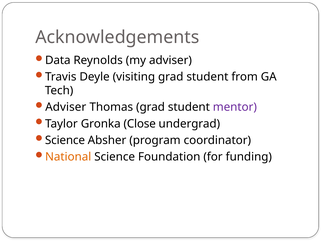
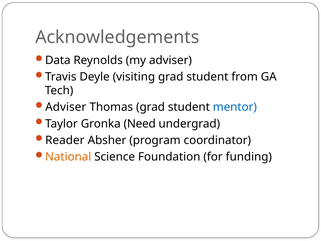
mentor colour: purple -> blue (235, 107)
Close: Close -> Need (140, 124)
Science: Science -> Reader (65, 140)
